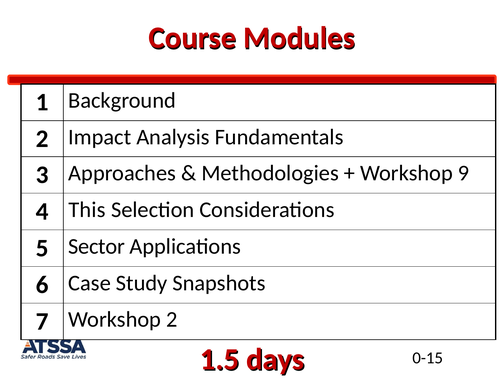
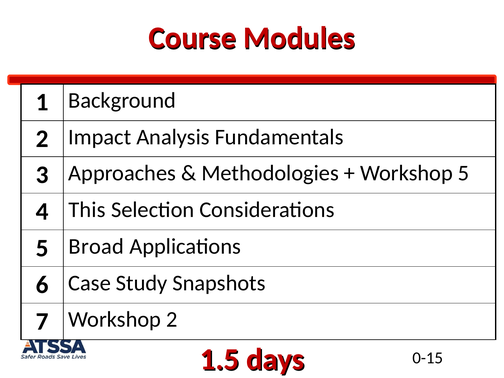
Workshop 9: 9 -> 5 (464, 173)
Sector: Sector -> Broad (96, 246)
